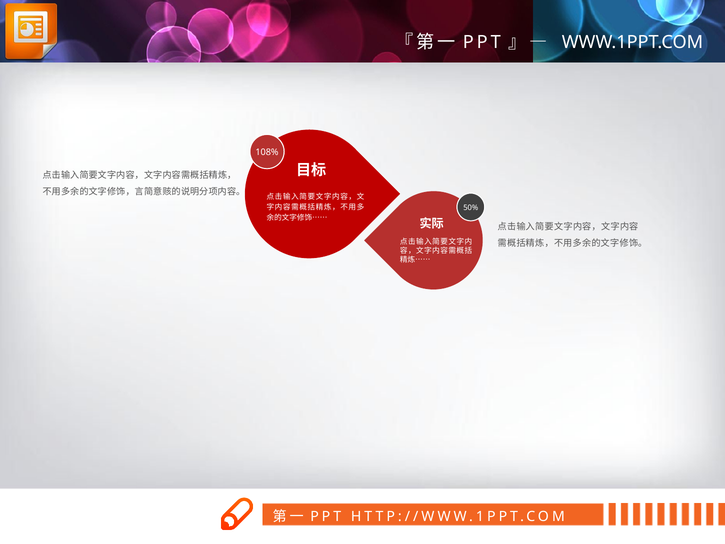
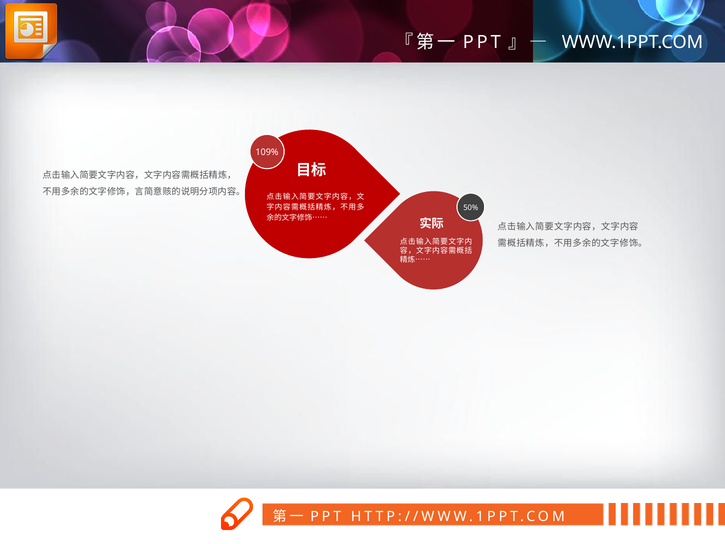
108%: 108% -> 109% (267, 152)
